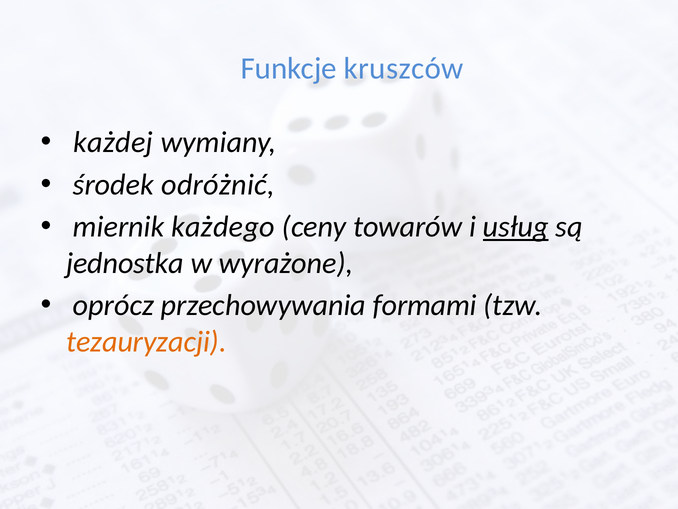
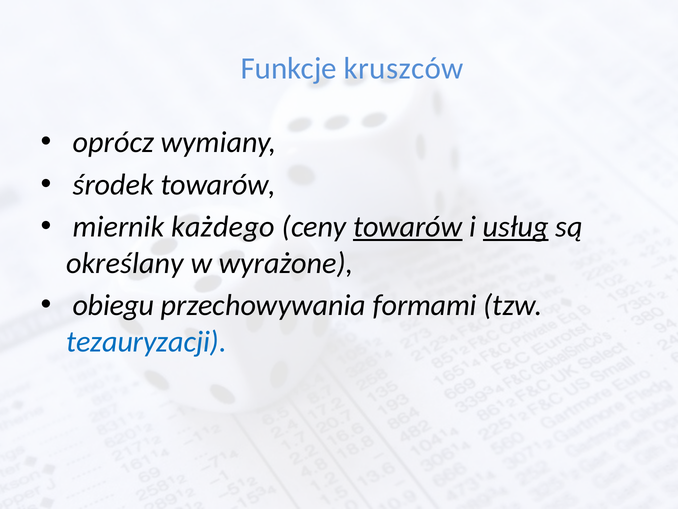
każdej: każdej -> oprócz (113, 142)
środek odróżnić: odróżnić -> towarów (218, 184)
towarów underline: none -> present (408, 227)
jednostka: jednostka -> określany (125, 263)
oprócz: oprócz -> obiegu (114, 305)
tezauryzacji colour: orange -> blue (146, 341)
